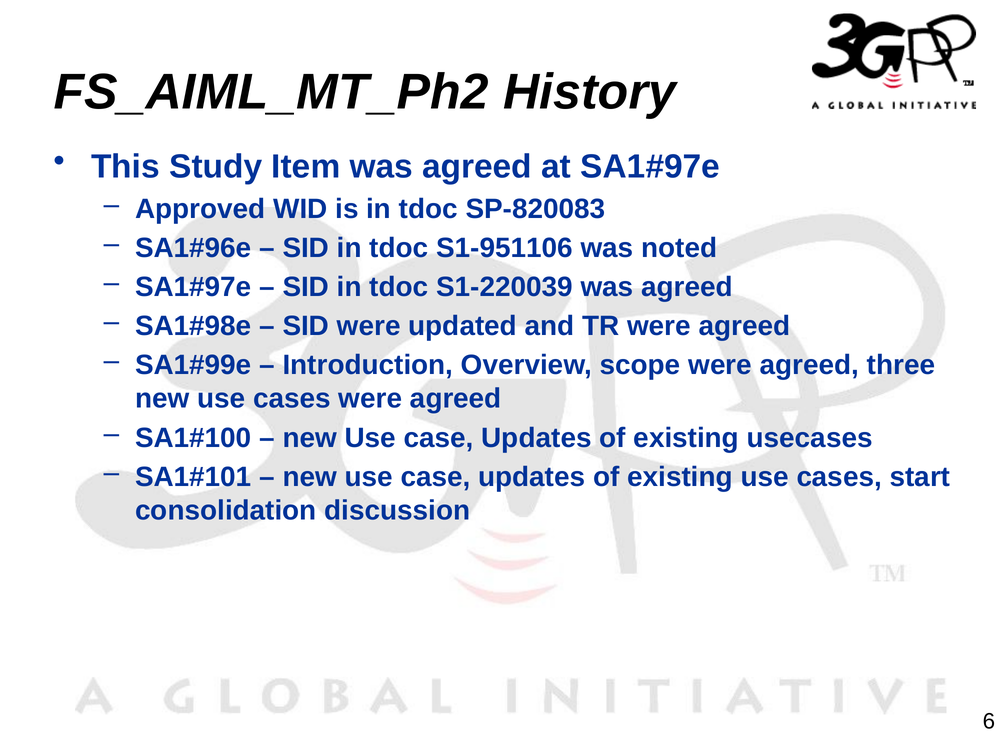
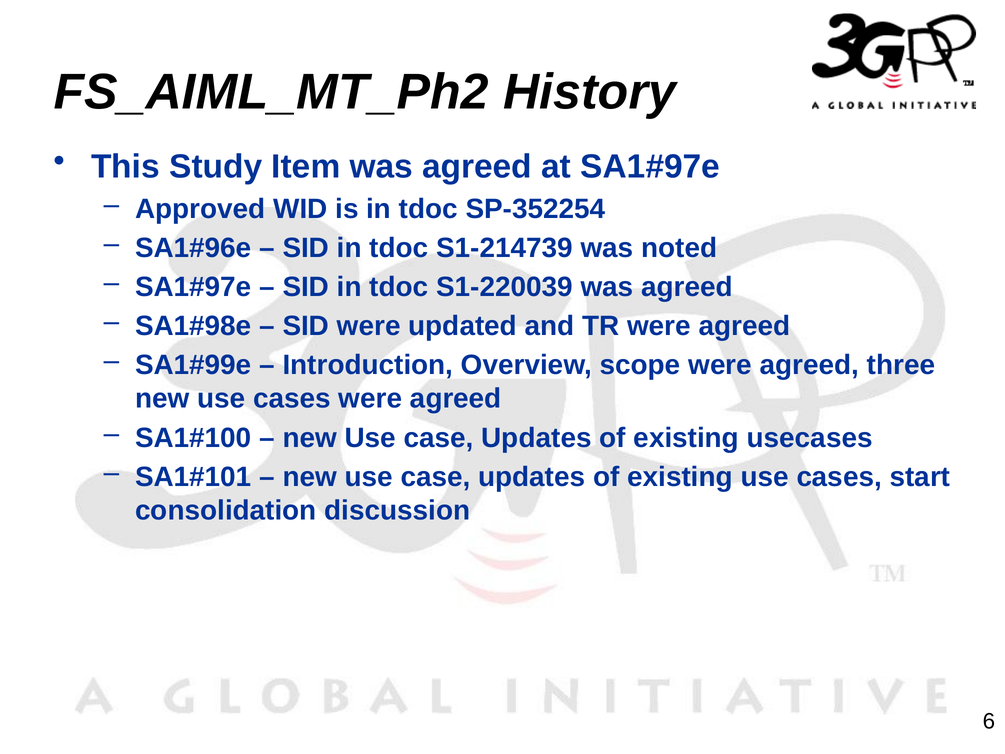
SP-820083: SP-820083 -> SP-352254 (536, 209)
S1-951106: S1-951106 -> S1-214739 (505, 248)
